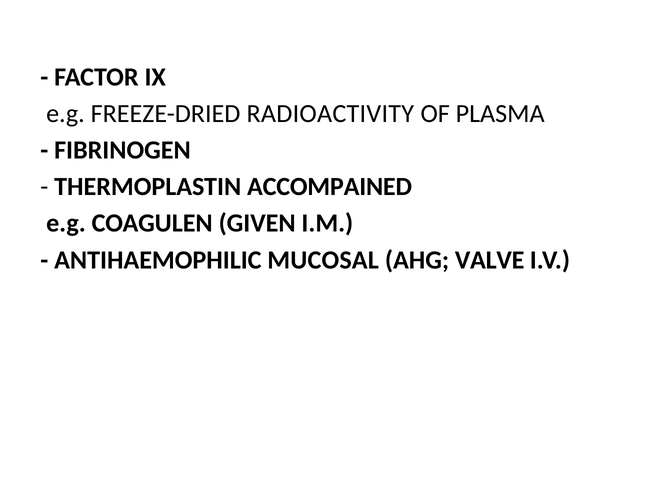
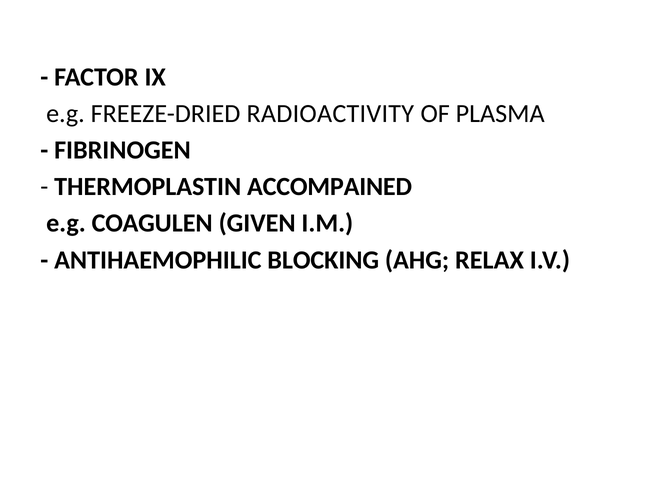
MUCOSAL: MUCOSAL -> BLOCKING (323, 260)
VALVE: VALVE -> RELAX (489, 260)
